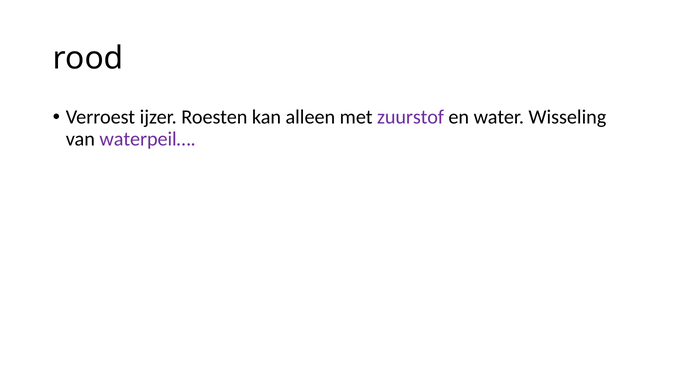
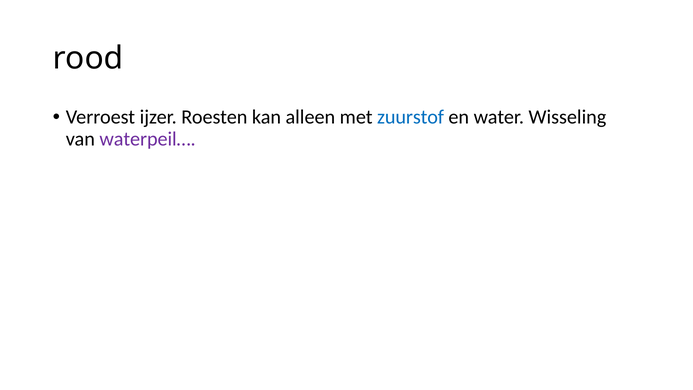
zuurstof colour: purple -> blue (411, 117)
